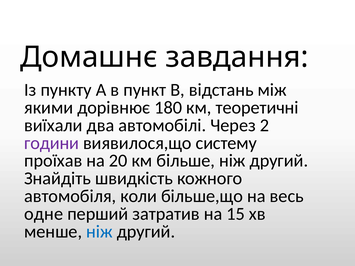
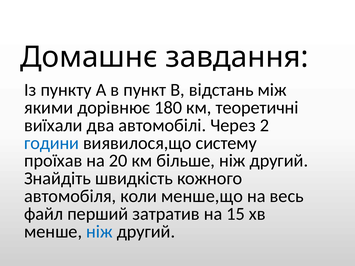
години colour: purple -> blue (52, 143)
більше,що: більше,що -> менше,що (202, 196)
одне: одне -> файл (44, 214)
